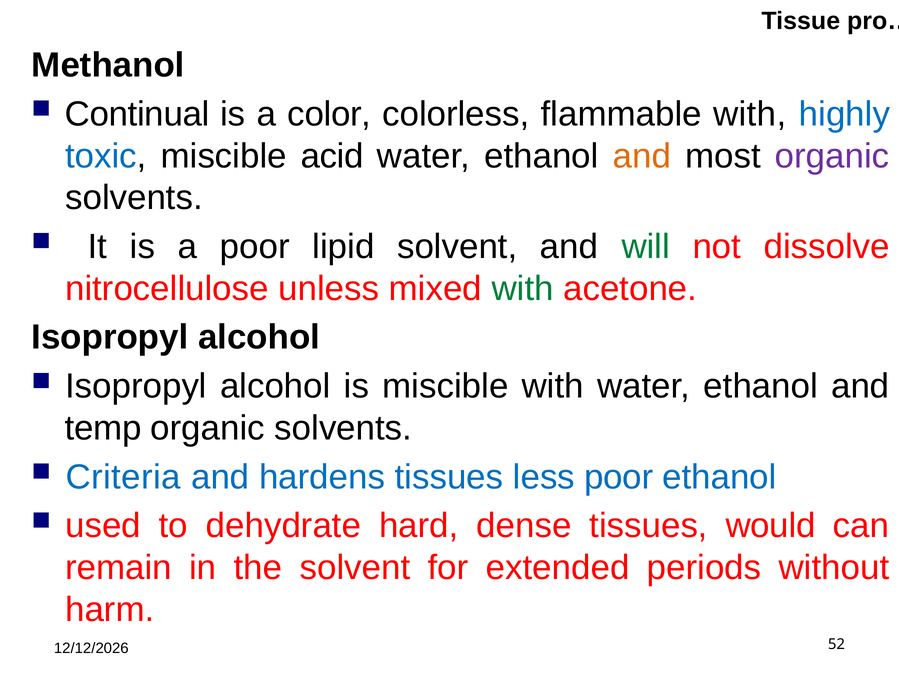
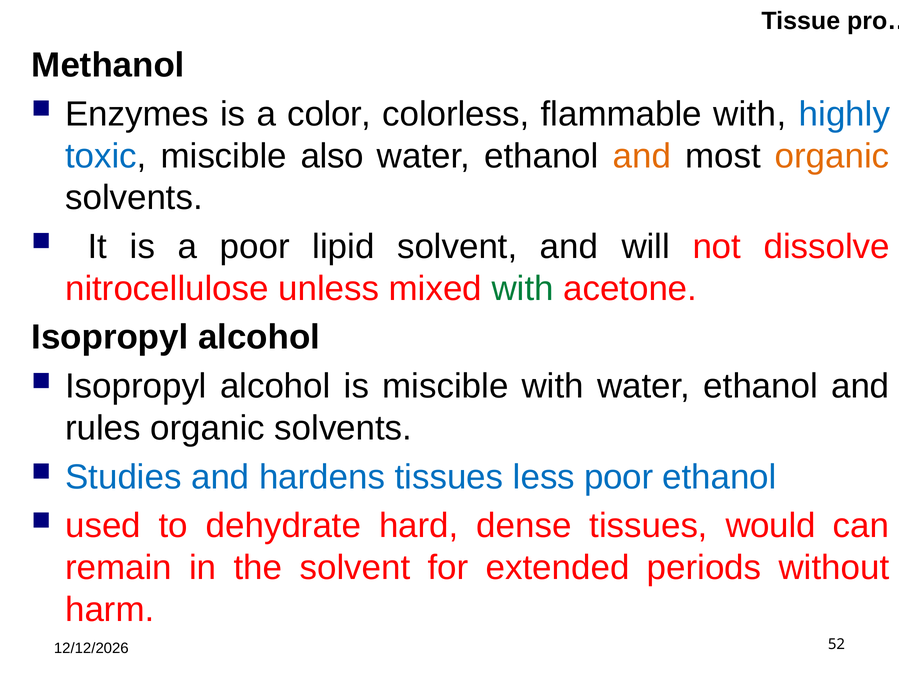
Continual: Continual -> Enzymes (137, 114)
acid: acid -> also (332, 156)
organic colour: purple -> orange (832, 156)
will colour: green -> black (646, 247)
temp: temp -> rules (103, 428)
Criteria: Criteria -> Studies (123, 477)
